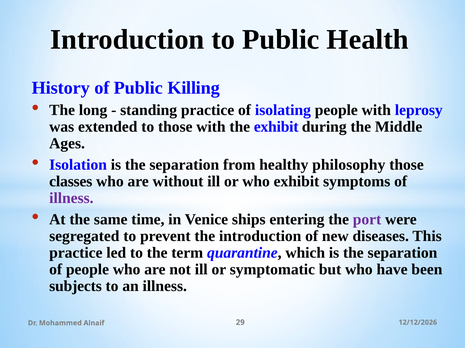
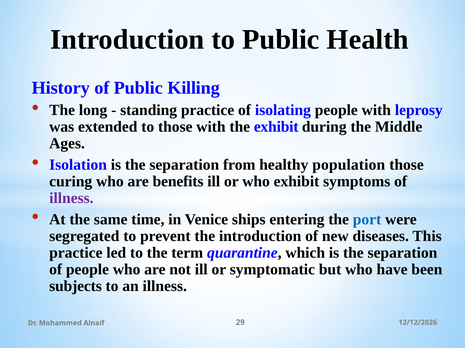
philosophy: philosophy -> population (349, 165)
classes: classes -> curing (71, 182)
without: without -> benefits (178, 182)
port colour: purple -> blue (367, 220)
